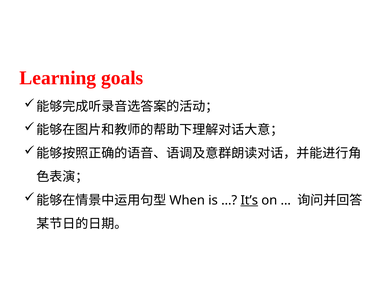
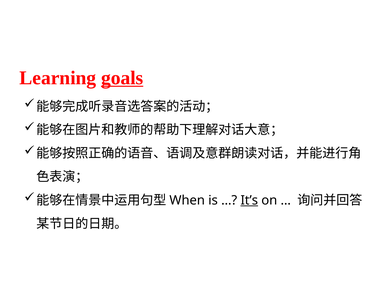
goals underline: none -> present (122, 78)
